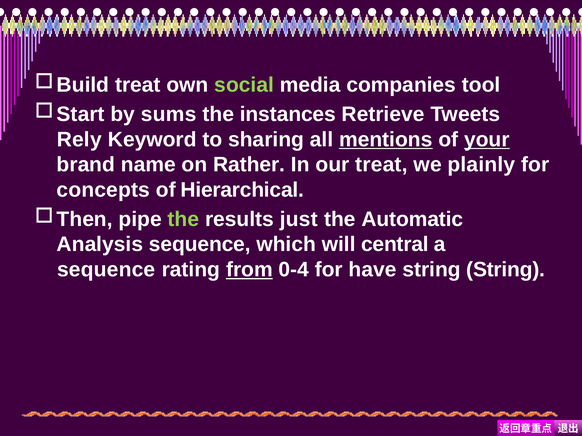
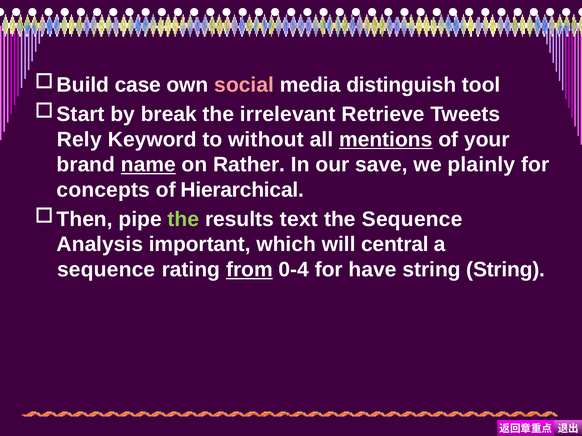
treat: treat -> case (138, 85)
social colour: light green -> pink (244, 85)
companies: companies -> distinguish (401, 85)
sums: sums -> break (169, 114)
instances: instances -> irrelevant (288, 114)
sharing: sharing -> without (266, 140)
your underline: present -> none (487, 140)
name underline: none -> present (148, 165)
our treat: treat -> save (382, 165)
just: just -> text (299, 219)
the Automatic: Automatic -> Sequence (412, 219)
Analysis sequence: sequence -> important (200, 245)
